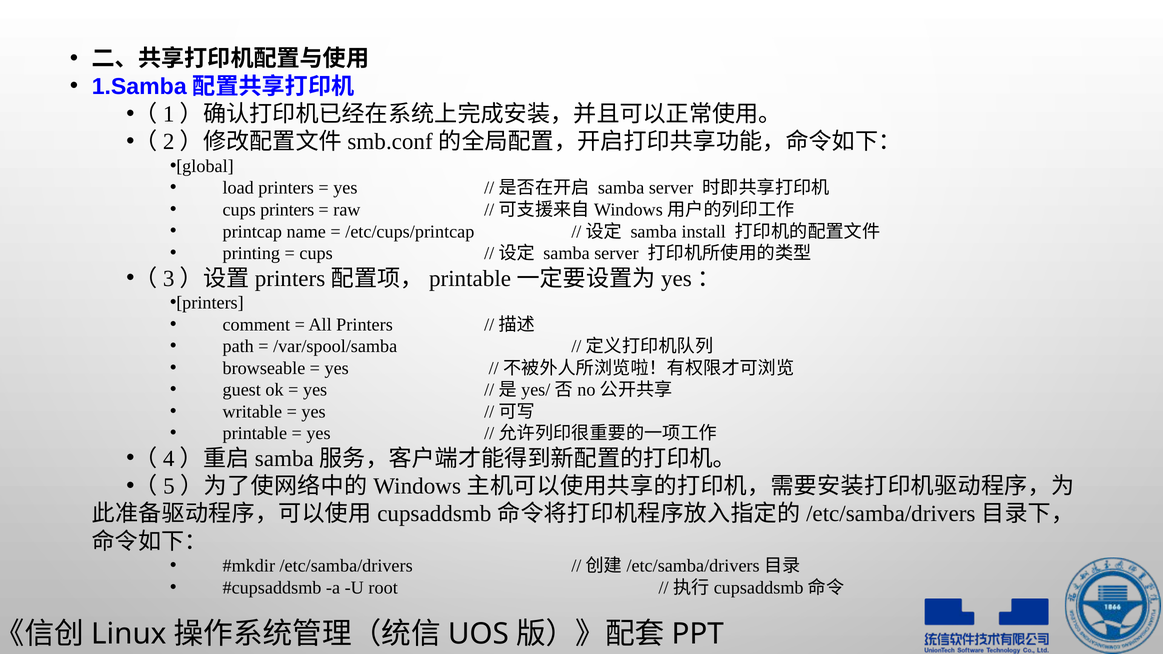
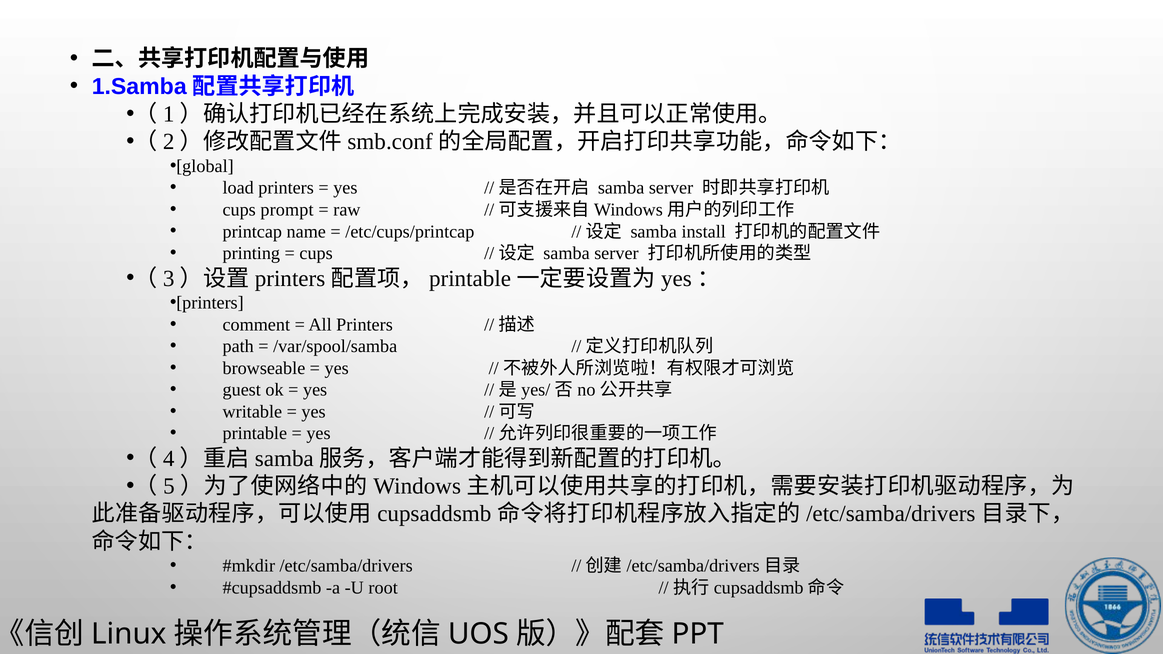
cups printers: printers -> prompt (287, 210)
